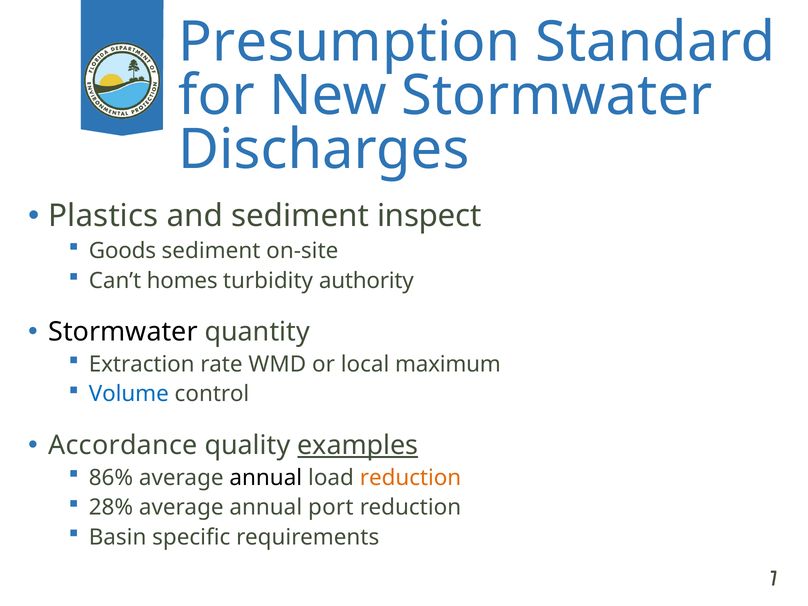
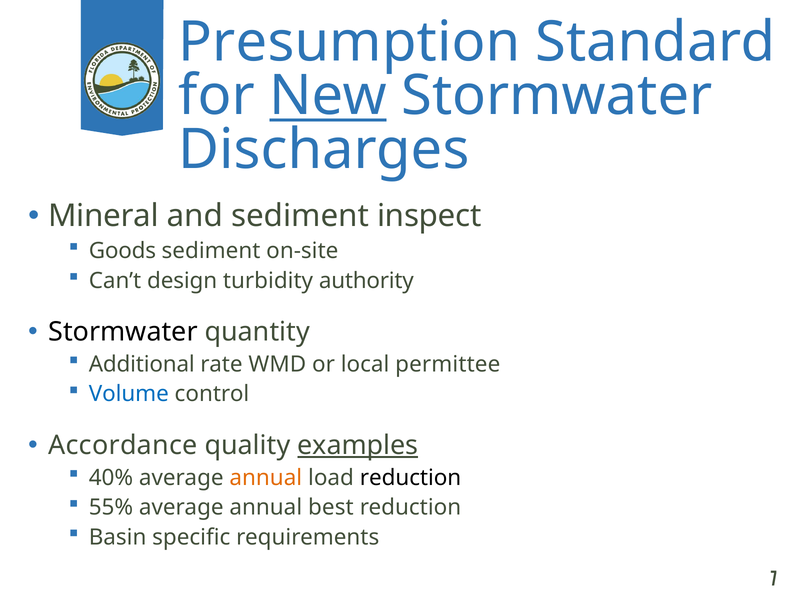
New underline: none -> present (328, 96)
Plastics: Plastics -> Mineral (104, 216)
homes: homes -> design (182, 281)
Extraction: Extraction -> Additional (142, 364)
maximum: maximum -> permittee (448, 364)
86%: 86% -> 40% (111, 478)
annual colour: black -> orange (266, 478)
reduction colour: orange -> black (411, 478)
28%: 28% -> 55% (111, 507)
port: port -> best (331, 507)
